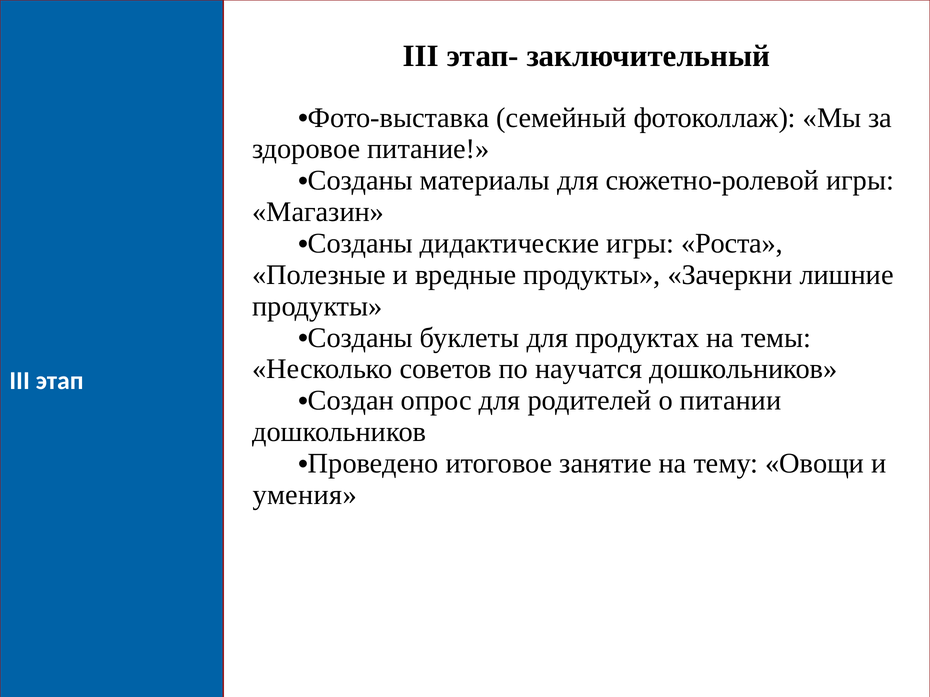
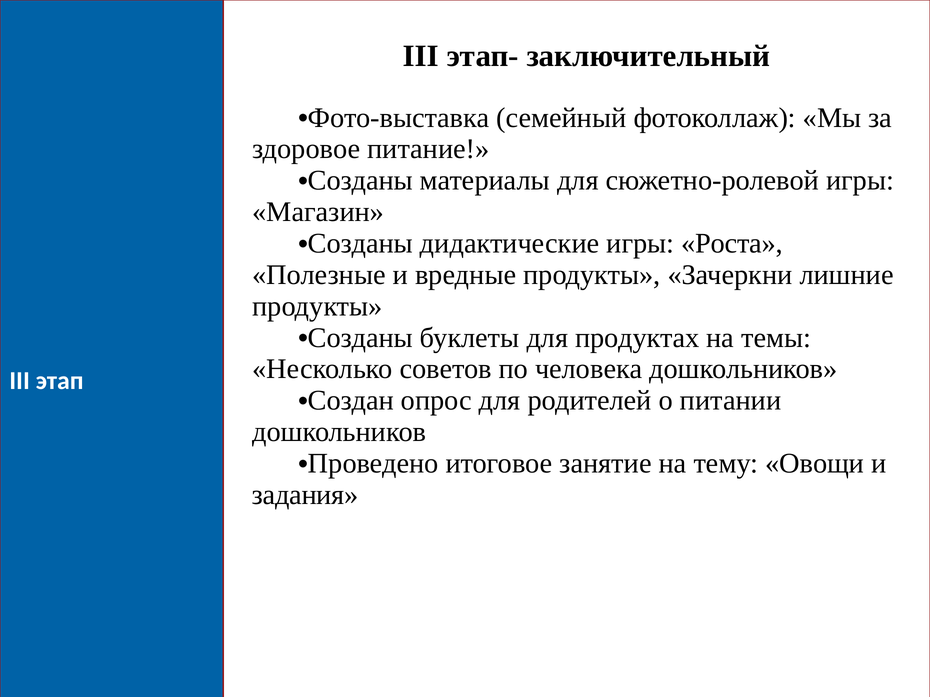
научатся: научатся -> человека (589, 369)
умения: умения -> задания (305, 495)
